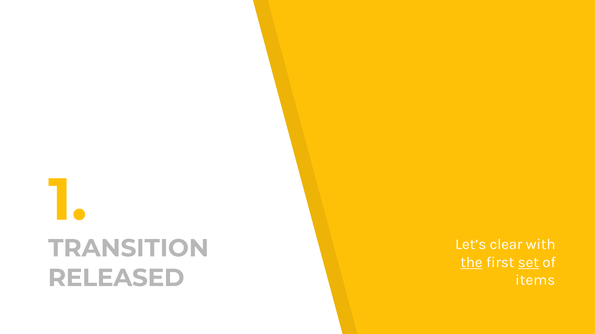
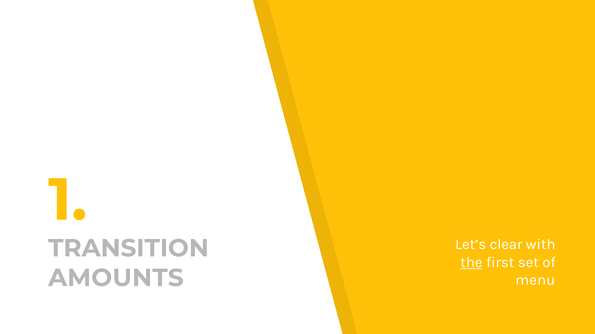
set underline: present -> none (528, 263)
RELEASED: RELEASED -> AMOUNTS (116, 278)
items: items -> menu (535, 281)
